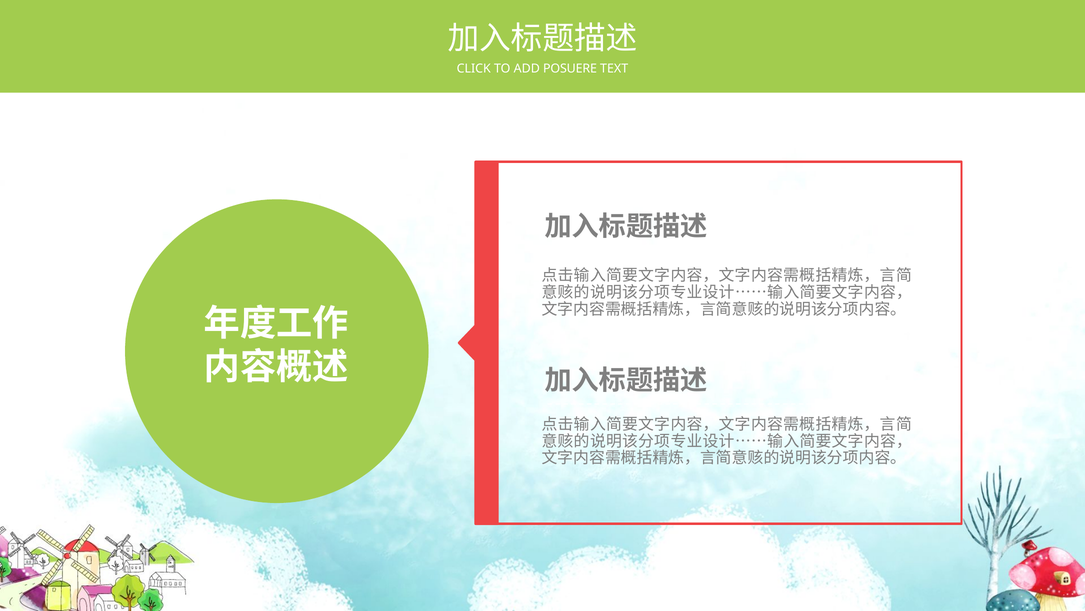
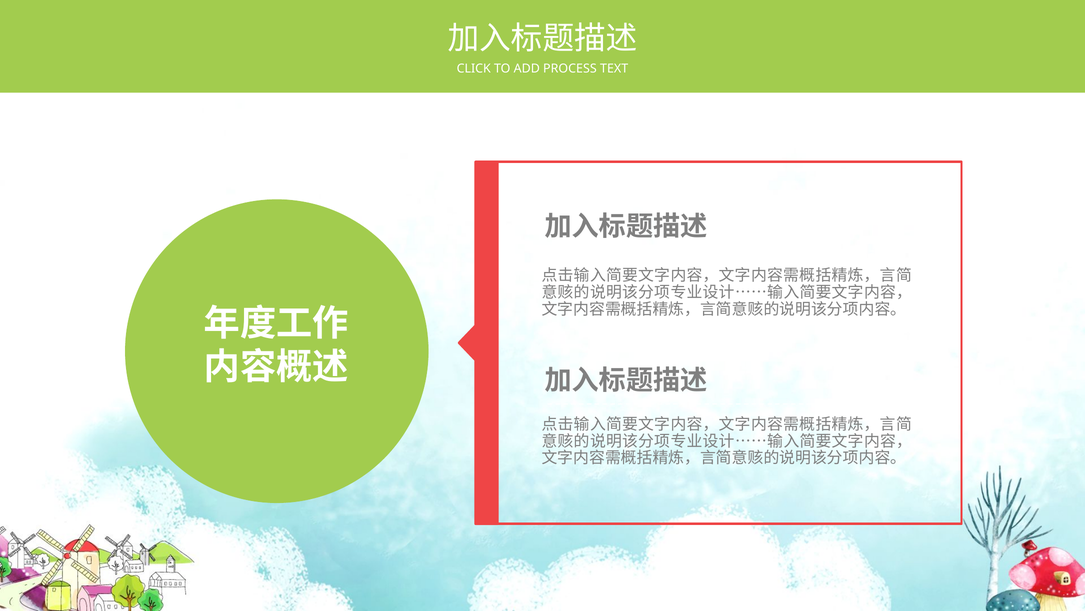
POSUERE: POSUERE -> PROCESS (570, 69)
